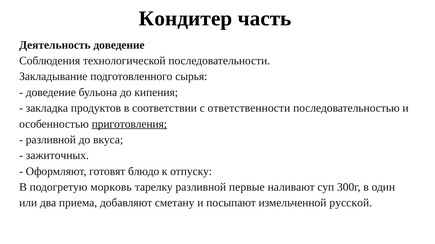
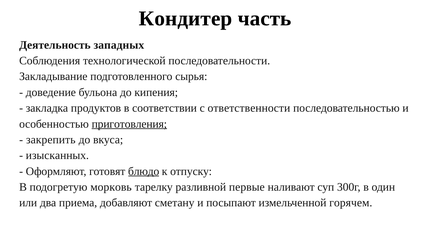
Деятельность доведение: доведение -> западных (119, 45)
разливной: разливной -> закрепить (51, 140)
зажиточных: зажиточных -> изысканных (57, 156)
блюдо underline: none -> present (144, 172)
русской: русской -> горячем (351, 203)
